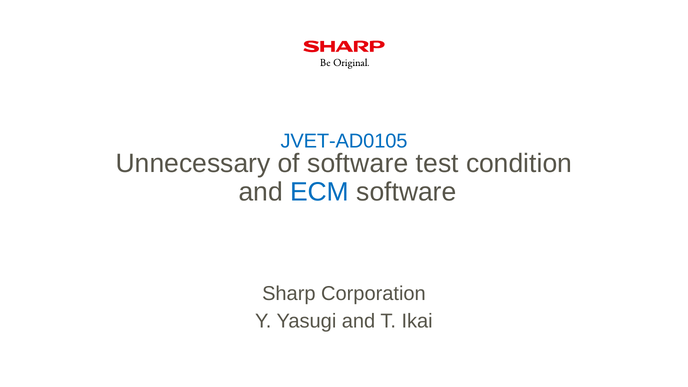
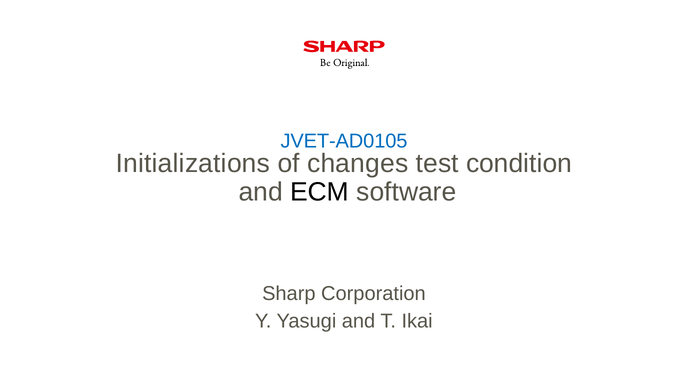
Unnecessary: Unnecessary -> Initializations (193, 163)
of software: software -> changes (358, 163)
ECM colour: blue -> black (320, 192)
